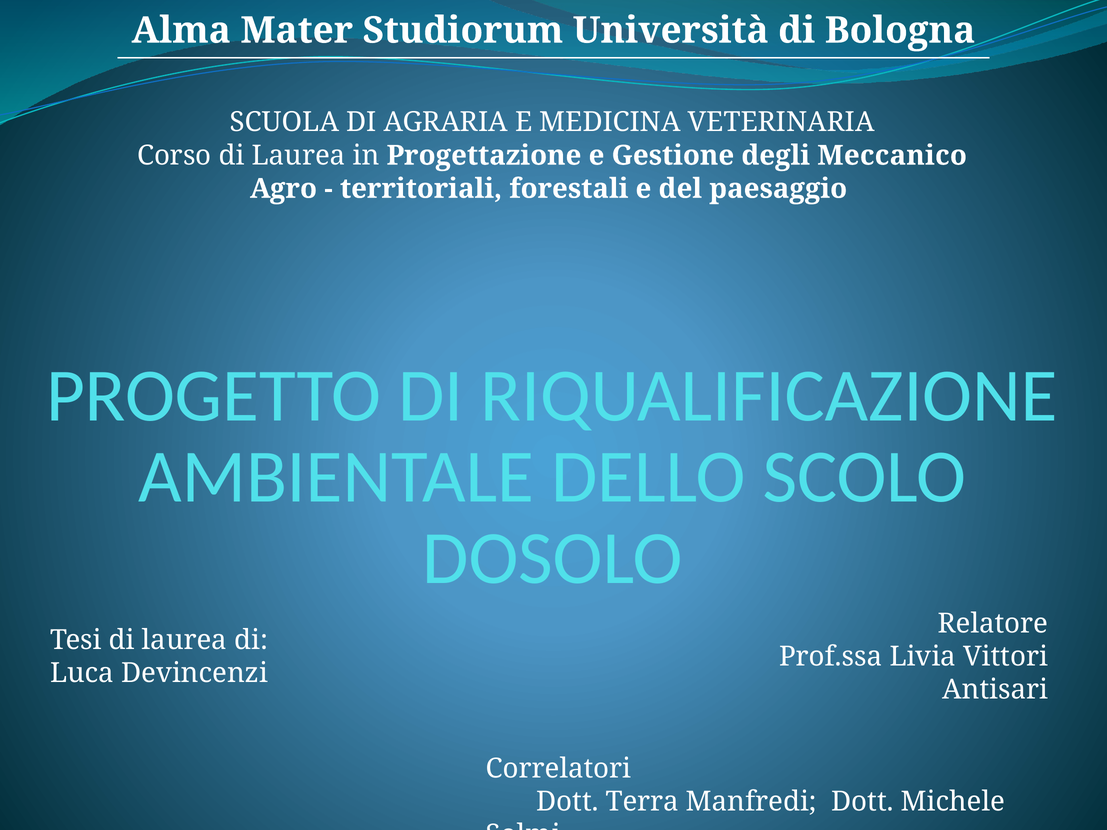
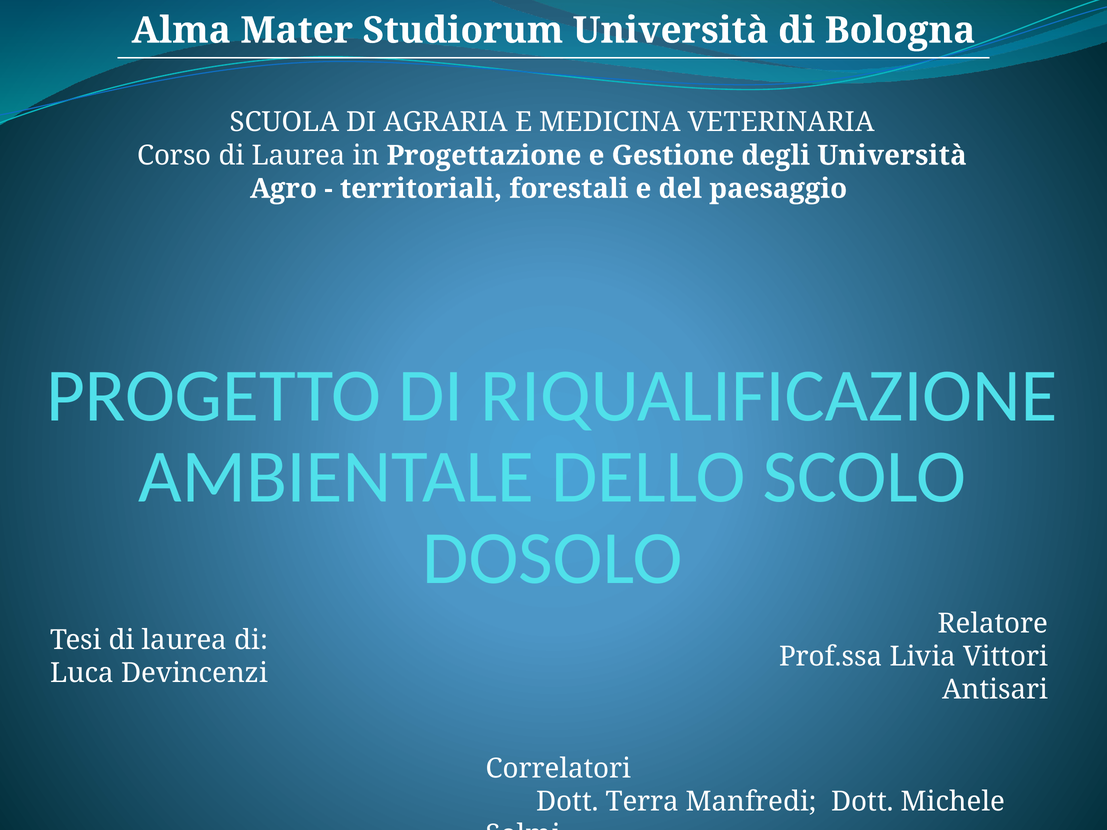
degli Meccanico: Meccanico -> Università (892, 156)
